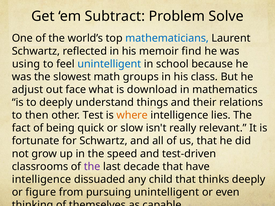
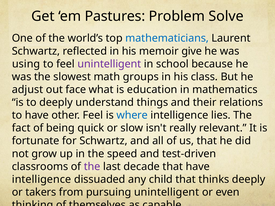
Subtract: Subtract -> Pastures (115, 16)
find: find -> give (192, 51)
unintelligent colour: blue -> purple (109, 64)
download: download -> education (152, 90)
to then: then -> have (37, 115)
other Test: Test -> Feel (93, 115)
where colour: orange -> blue (132, 115)
figure: figure -> takers (41, 192)
